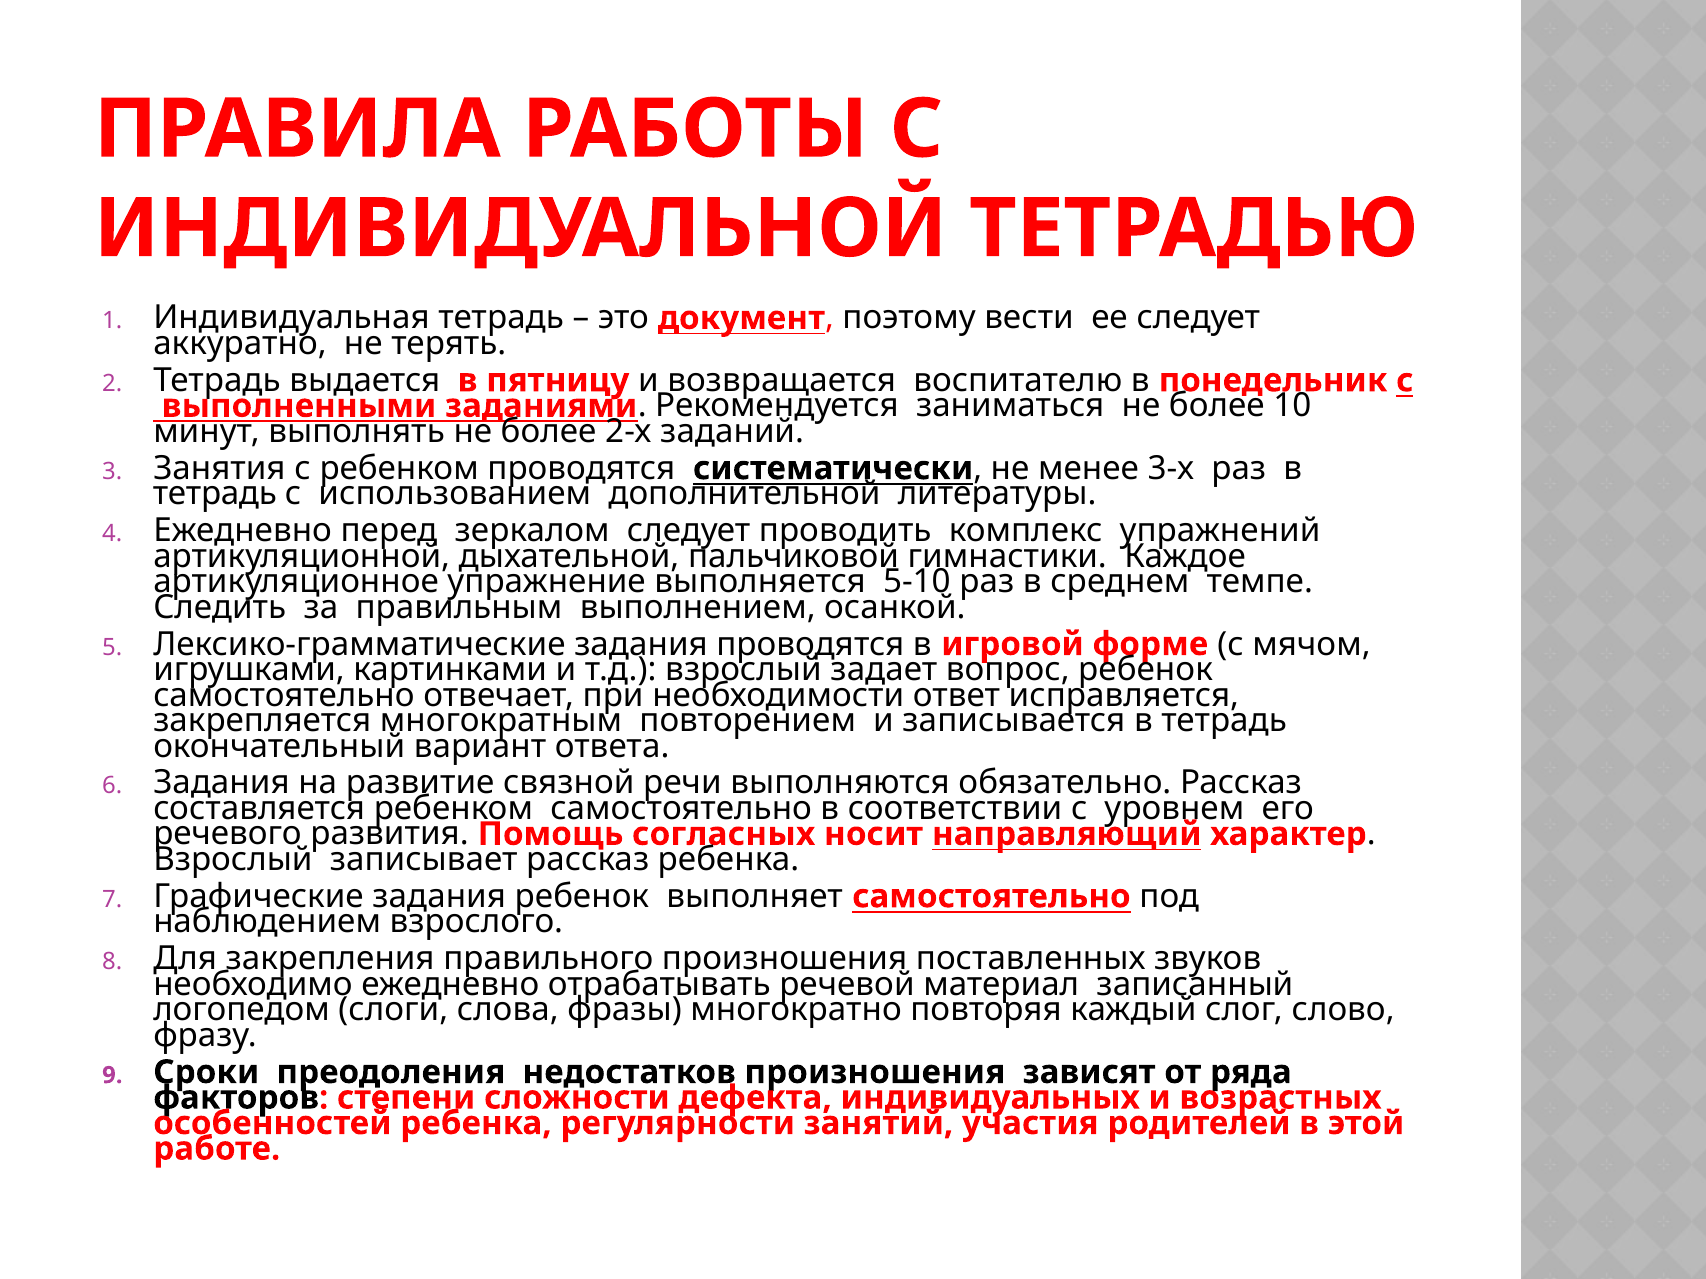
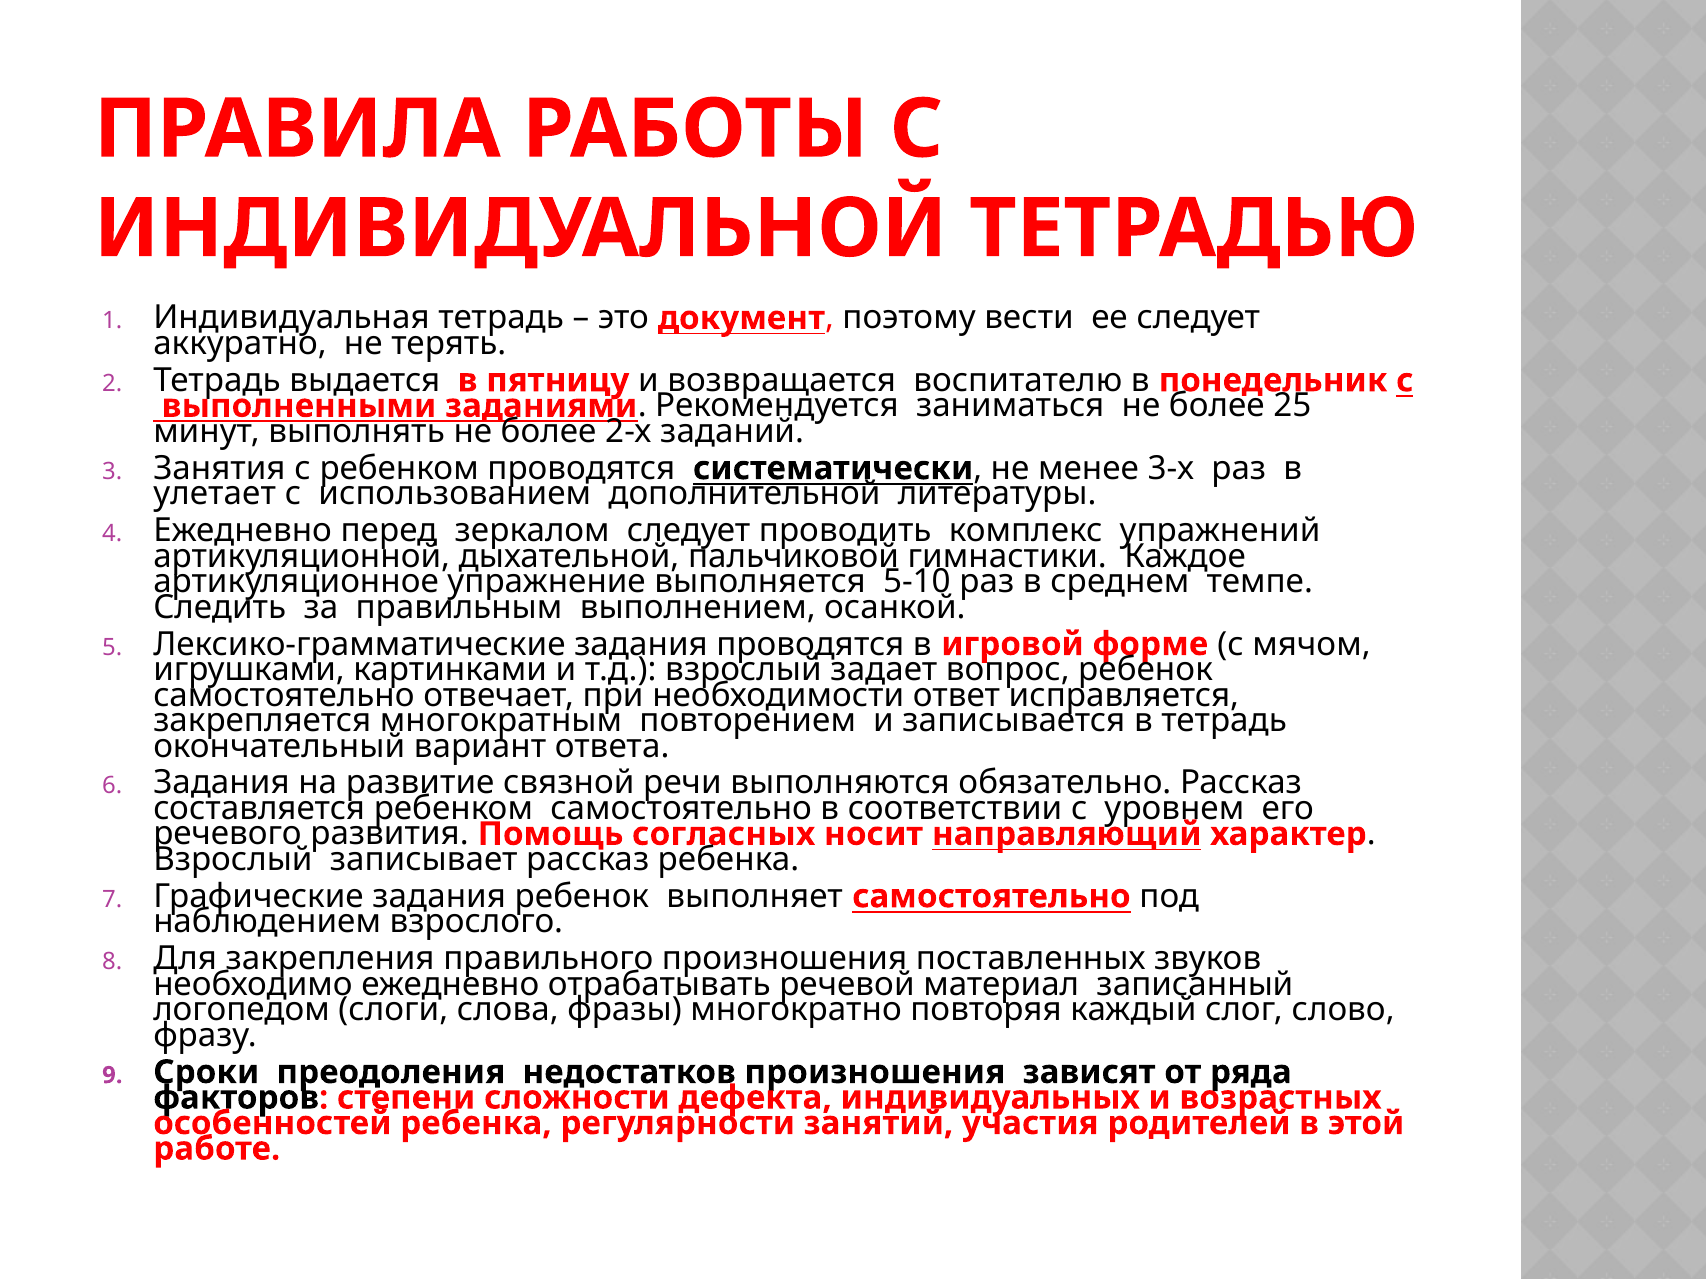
10: 10 -> 25 (1292, 406)
тетрадь: тетрадь -> улетает (215, 494)
